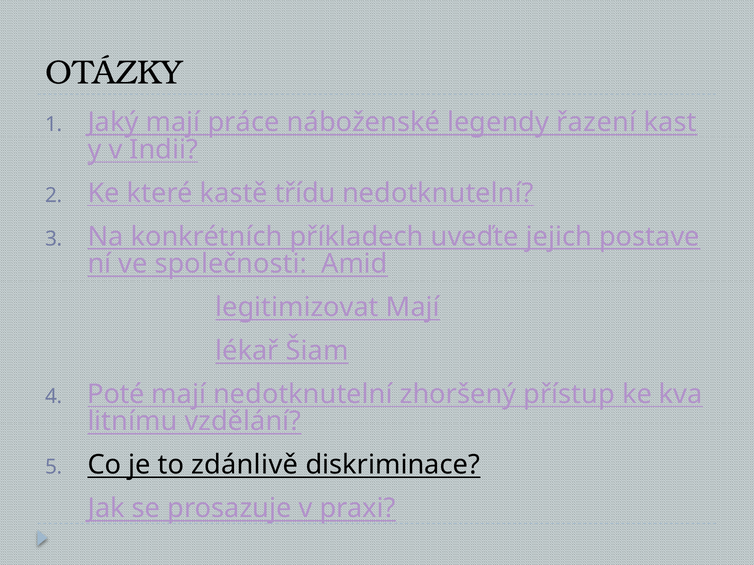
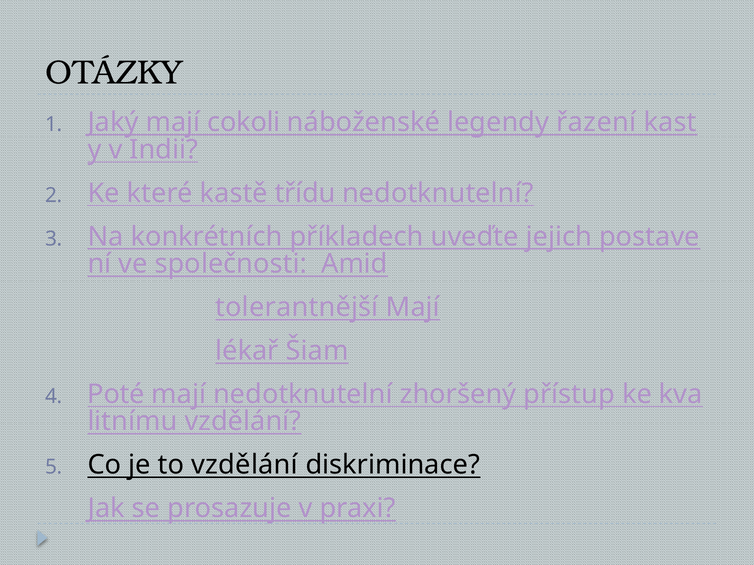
práce: práce -> cokoli (244, 123)
legitimizovat: legitimizovat -> tolerantnější (297, 308)
to zdánlivě: zdánlivě -> vzdělání (245, 465)
